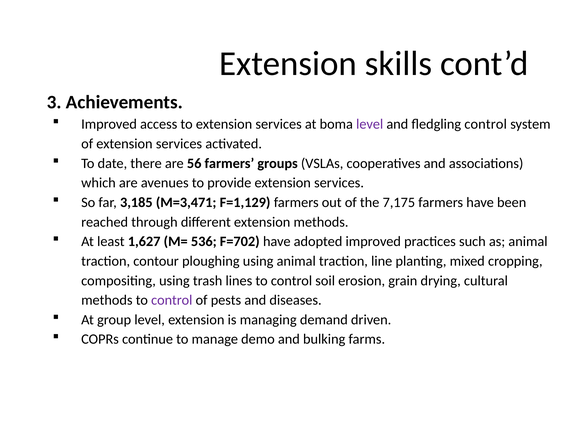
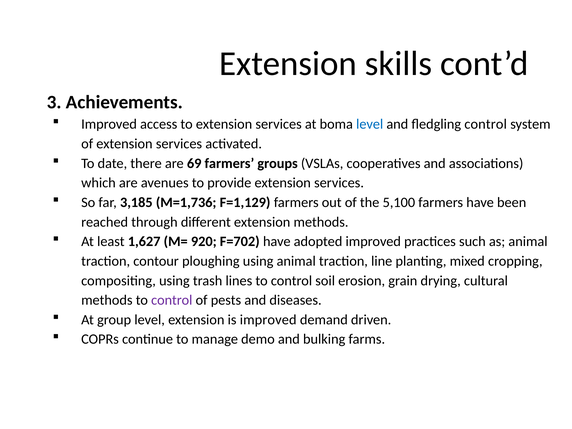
level colour: purple -> blue (370, 124)
56: 56 -> 69 (194, 163)
M=3,471: M=3,471 -> M=1,736 (186, 202)
7,175: 7,175 -> 5,100 (399, 202)
536: 536 -> 920 (204, 242)
is managing: managing -> improved (268, 320)
